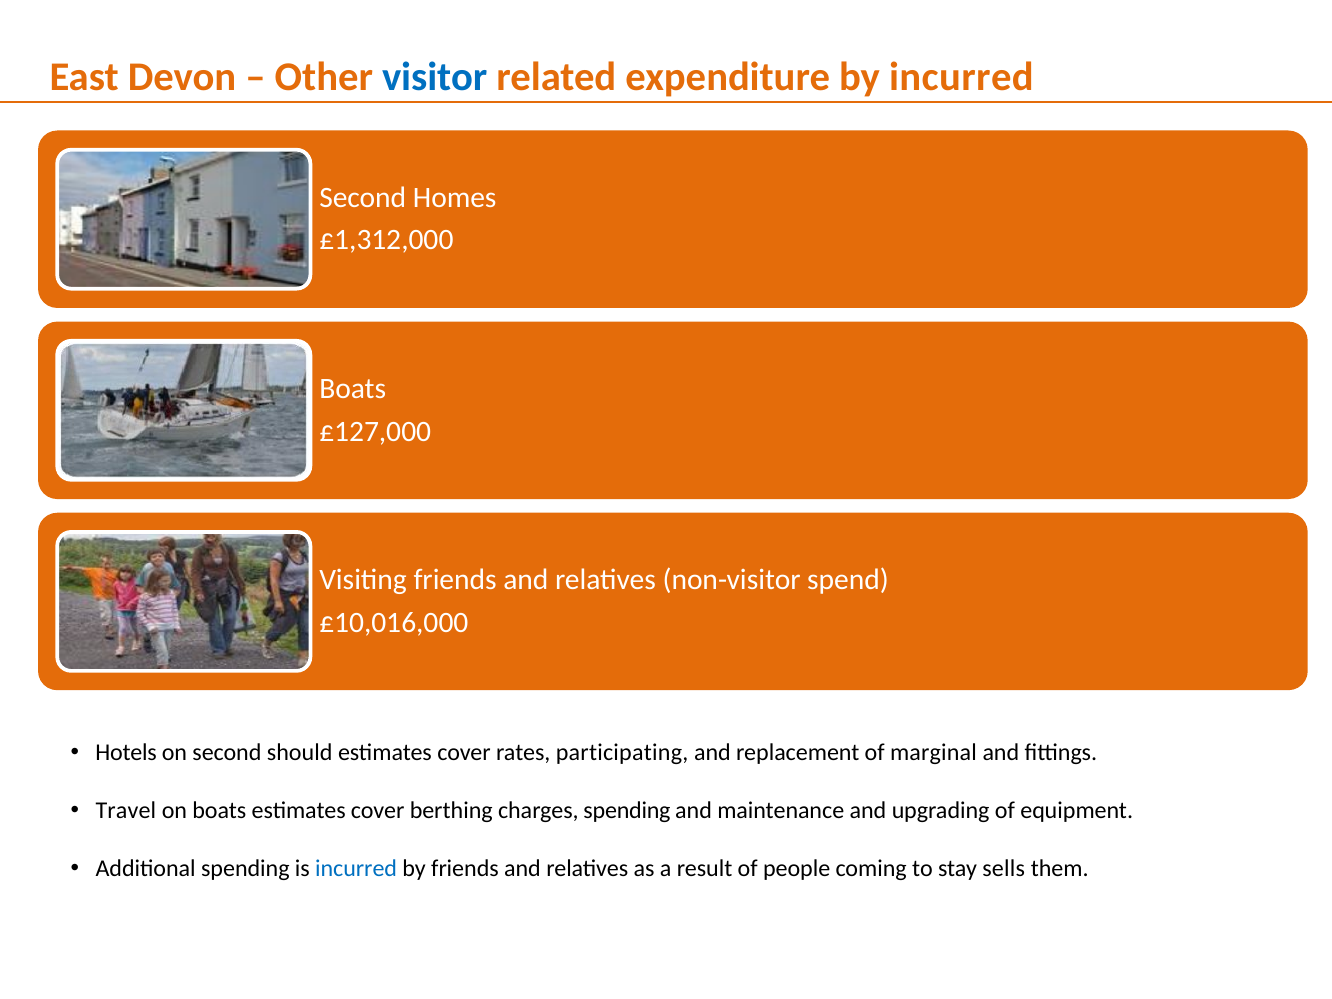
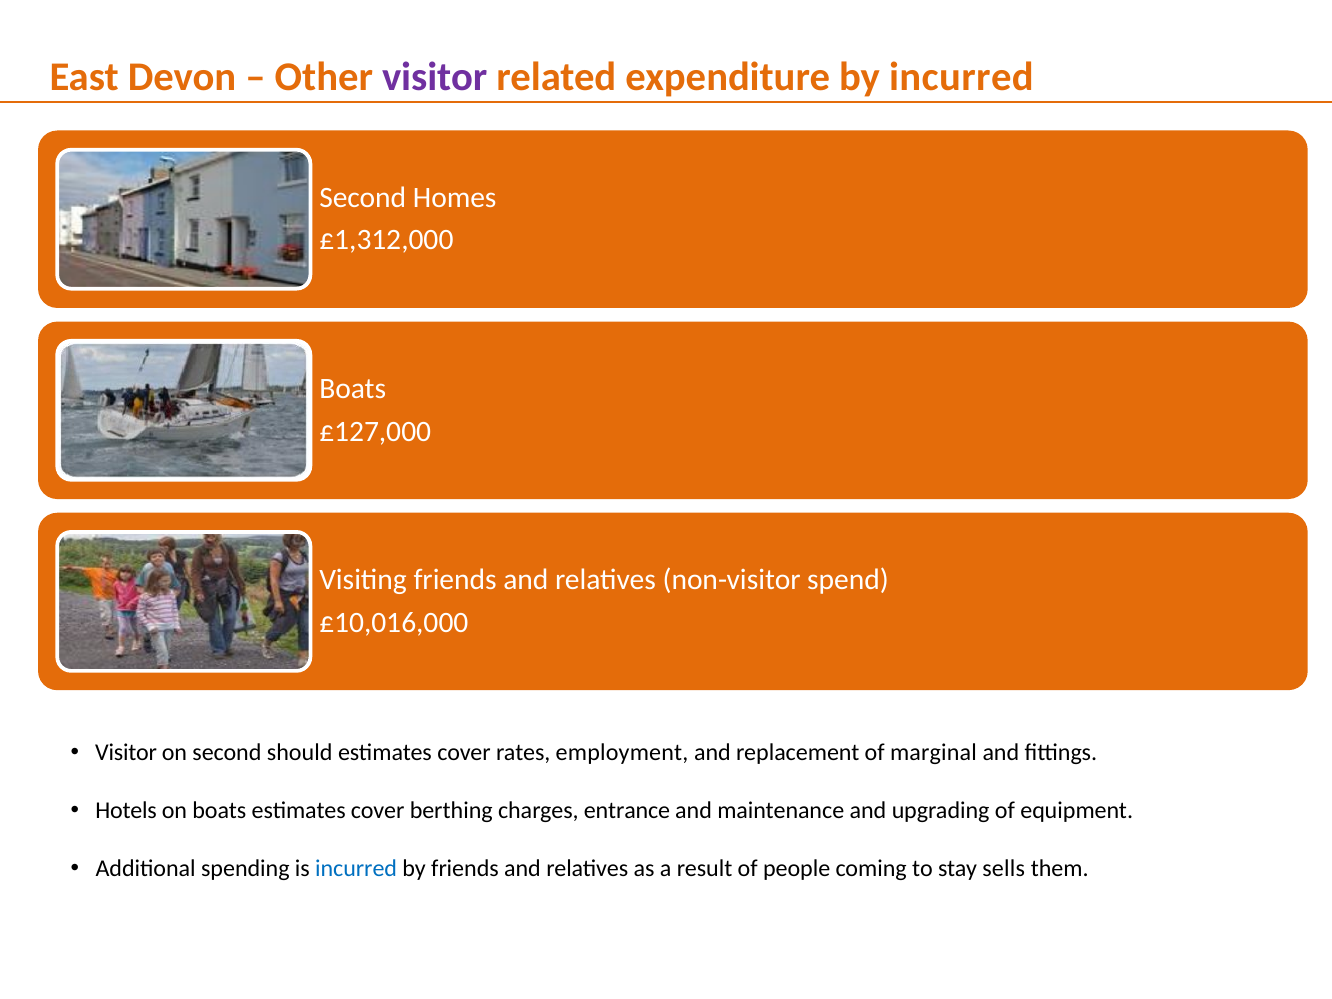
visitor colour: blue -> purple (435, 77)
Hotels: Hotels -> Visitor (126, 753)
participating: participating -> employment (622, 753)
Travel: Travel -> Hotels (126, 811)
charges spending: spending -> entrance (627, 811)
